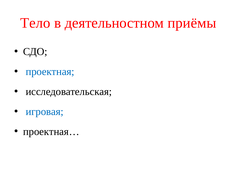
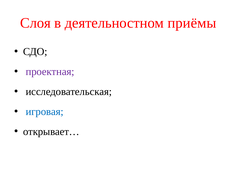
Тело: Тело -> Слоя (35, 23)
проектная colour: blue -> purple (50, 72)
проектная…: проектная… -> открывает… (51, 131)
